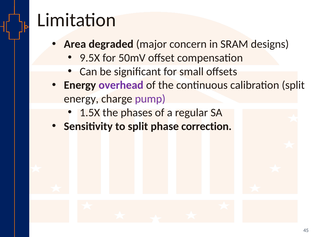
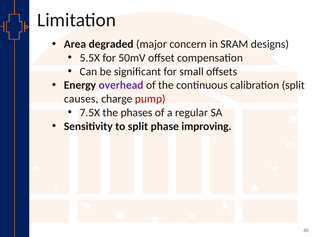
9.5X: 9.5X -> 5.5X (90, 58)
energy: energy -> causes (81, 99)
pump colour: purple -> red (150, 99)
1.5X: 1.5X -> 7.5X (90, 113)
correction: correction -> improving (206, 126)
